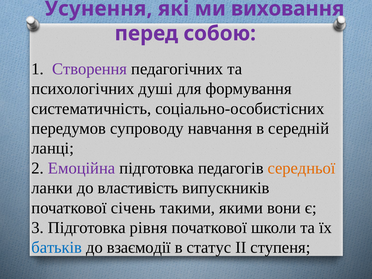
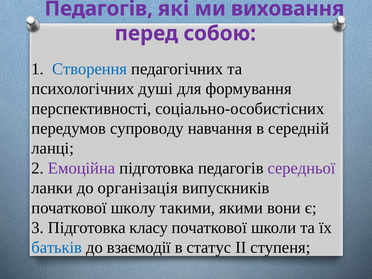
Усунення: Усунення -> Педагогів (99, 9)
Створення colour: purple -> blue (90, 69)
систематичність: систематичність -> перспективності (91, 109)
середньої colour: orange -> purple (302, 168)
властивість: властивість -> організація (138, 188)
січень: січень -> школу (133, 208)
рівня: рівня -> класу (149, 228)
